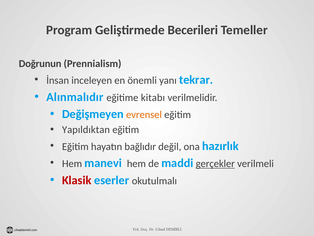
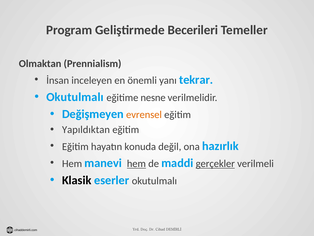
Doğrunun: Doğrunun -> Olmaktan (40, 64)
Alınmalıdır: Alınmalıdır -> Okutulmalı (75, 97)
kitabı: kitabı -> nesne (153, 97)
bağlıdır: bağlıdır -> konuda (140, 146)
hem underline: none -> present (136, 163)
Klasik colour: red -> black (77, 180)
